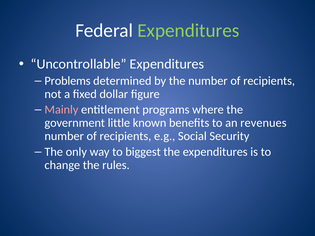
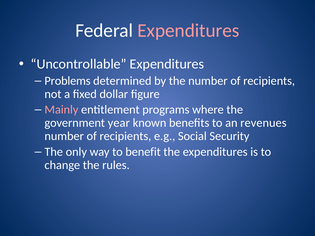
Expenditures colour: light green -> pink (188, 30)
little: little -> year (119, 123)
biggest: biggest -> benefit (143, 152)
